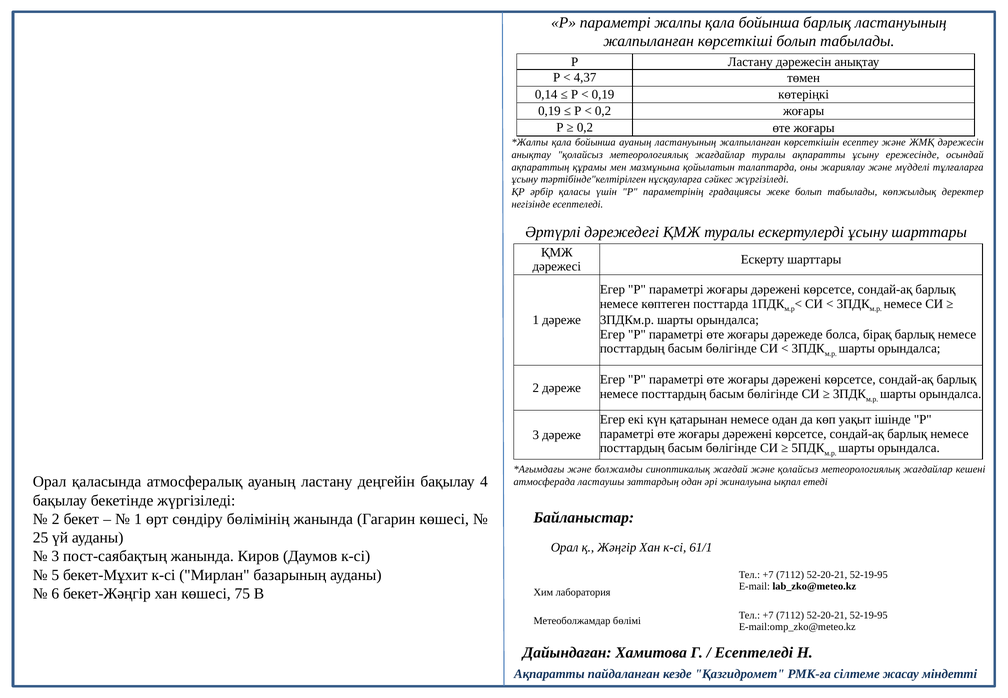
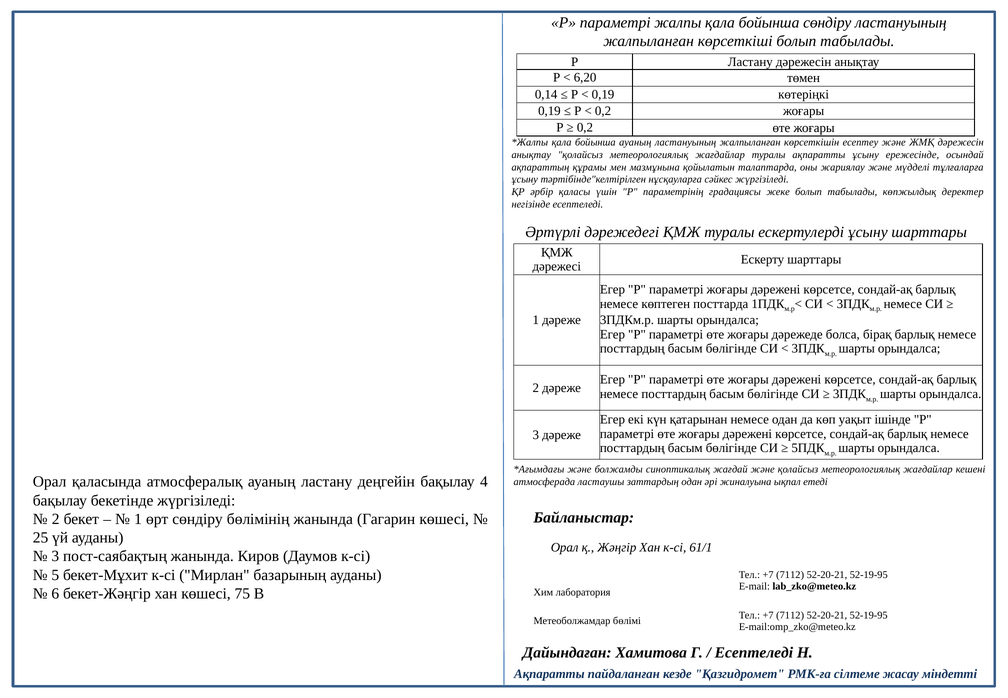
бойынша барлық: барлық -> сөндіру (827, 23)
4,37: 4,37 -> 6,20 (585, 78)
